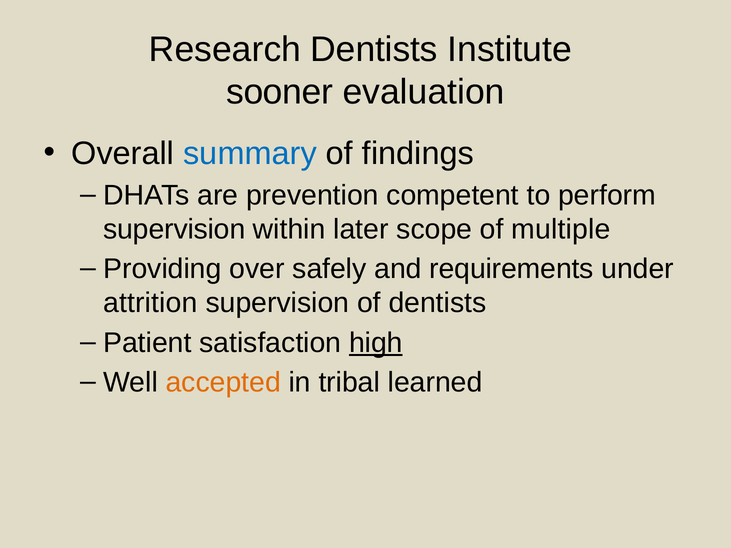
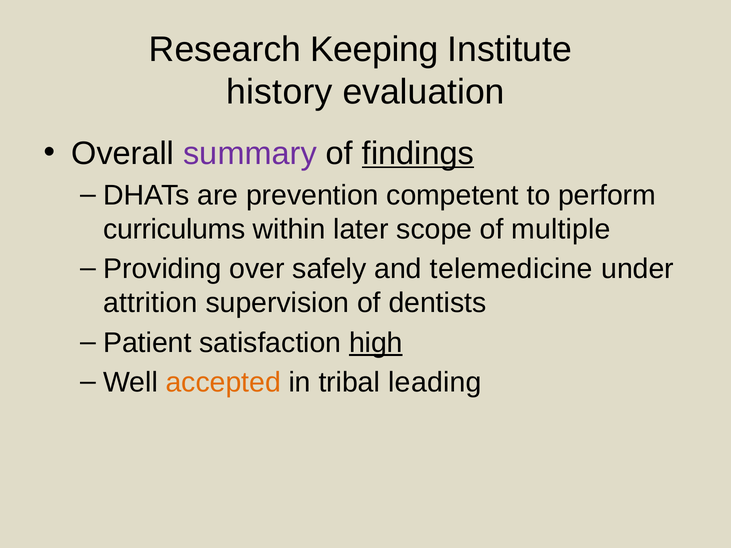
Research Dentists: Dentists -> Keeping (374, 49)
sooner: sooner -> history (279, 92)
summary colour: blue -> purple (250, 153)
findings underline: none -> present (418, 153)
supervision: supervision -> curriculums (174, 229)
requirements: requirements -> telemedicine (511, 269)
learned: learned -> leading (435, 383)
